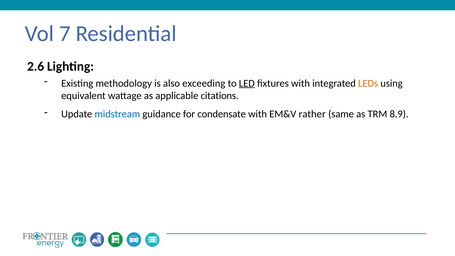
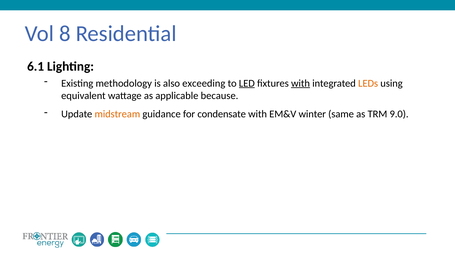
7: 7 -> 8 (65, 34)
2.6: 2.6 -> 6.1 (36, 66)
with underline: none -> present (301, 83)
citations: citations -> because (220, 96)
midstream colour: blue -> orange (117, 114)
rather: rather -> winter (312, 114)
8.9: 8.9 -> 9.0 (399, 114)
